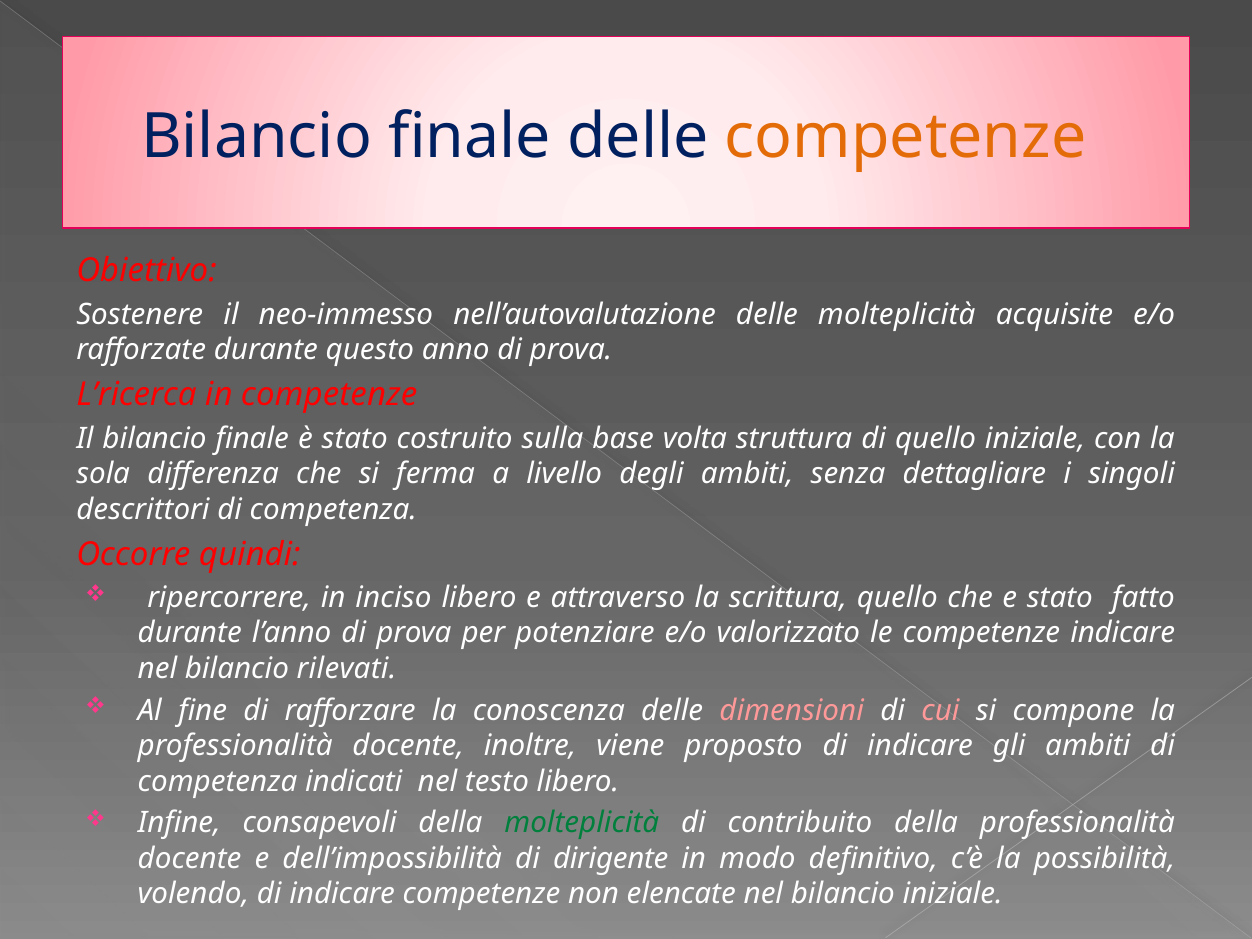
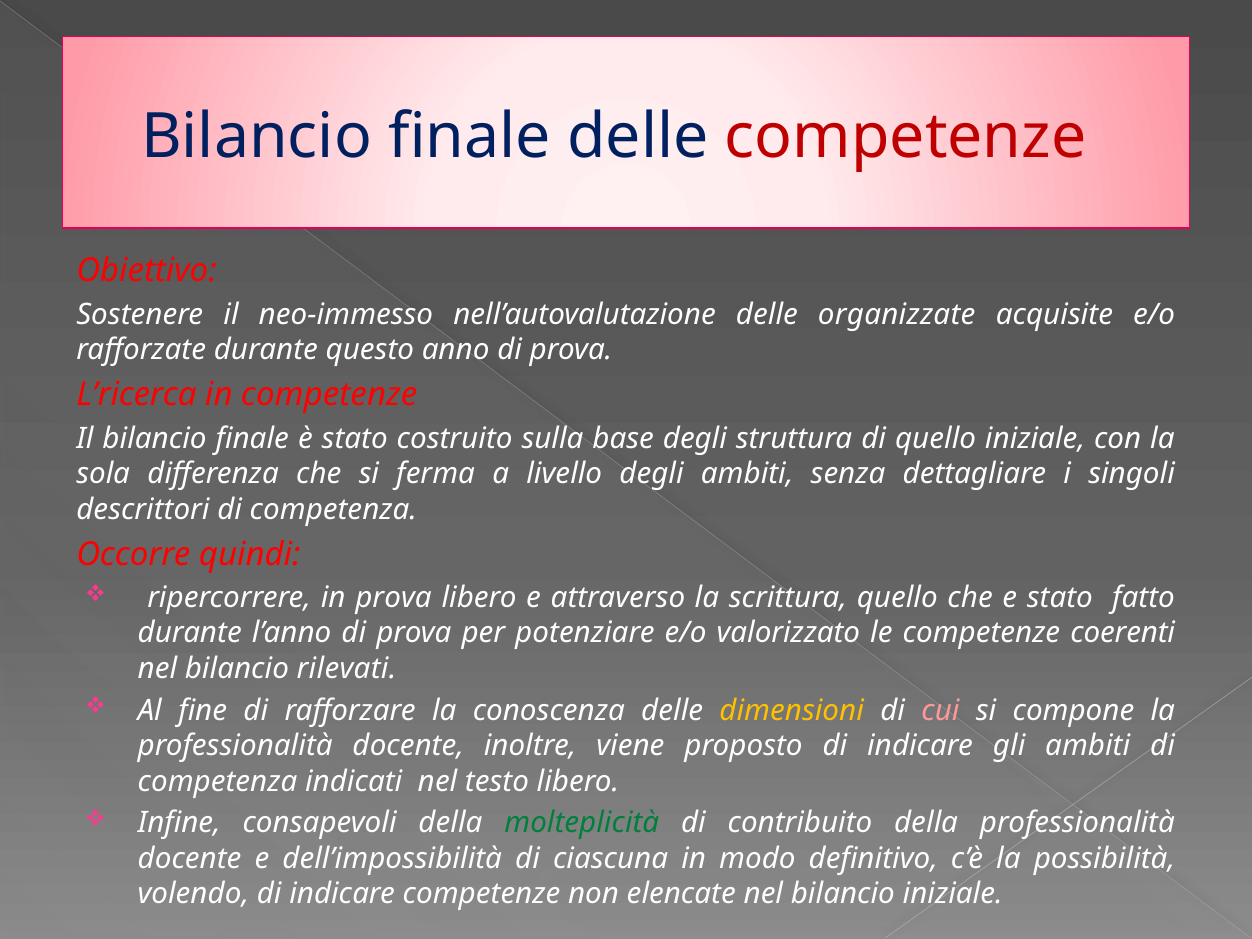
competenze colour: orange -> red (906, 137)
delle molteplicità: molteplicità -> organizzate (897, 315)
base volta: volta -> degli (695, 438)
in inciso: inciso -> prova (394, 598)
competenze indicare: indicare -> coerenti (1123, 633)
dimensioni colour: pink -> yellow (792, 710)
dirigente: dirigente -> ciascuna (611, 859)
